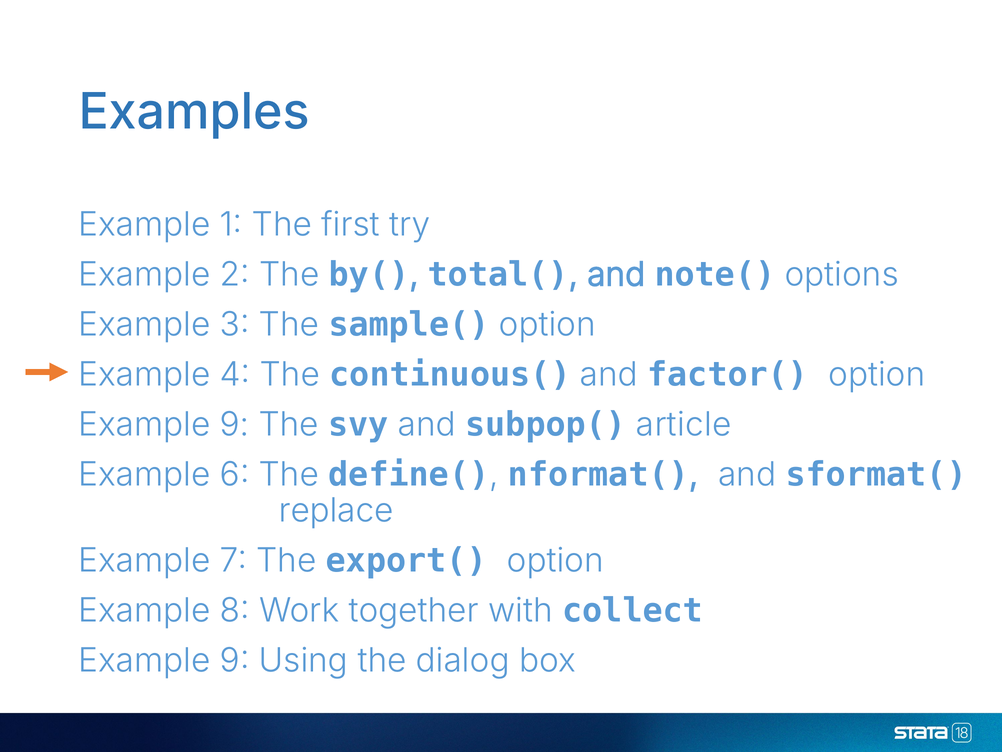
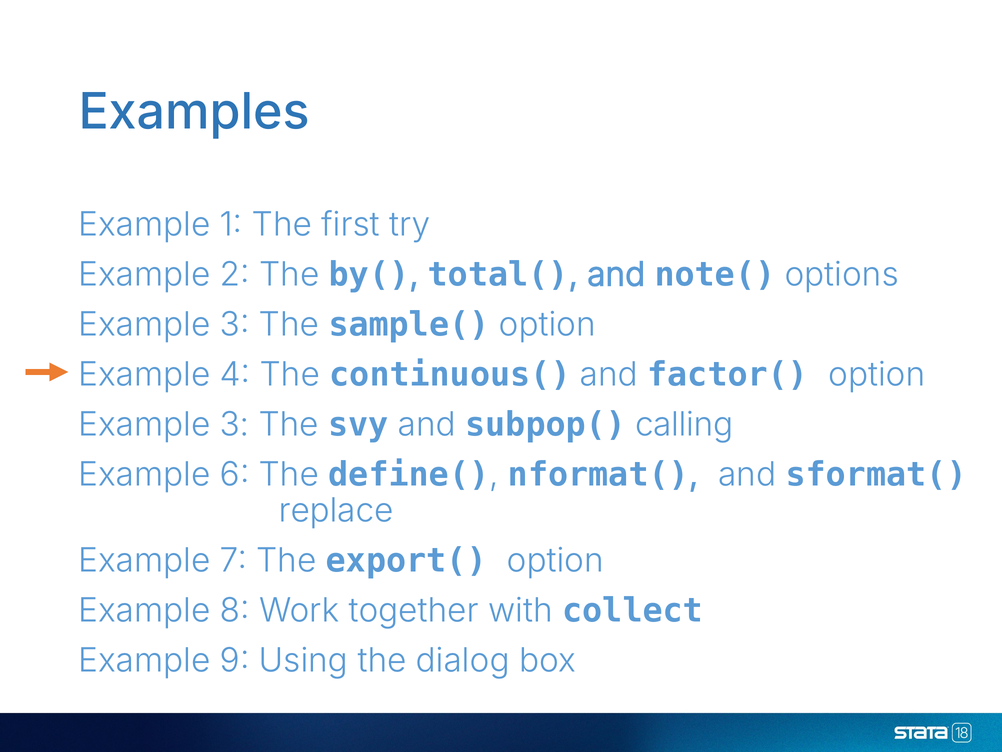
9: 9 -> 3 (235, 424)
article: article -> calling (684, 424)
